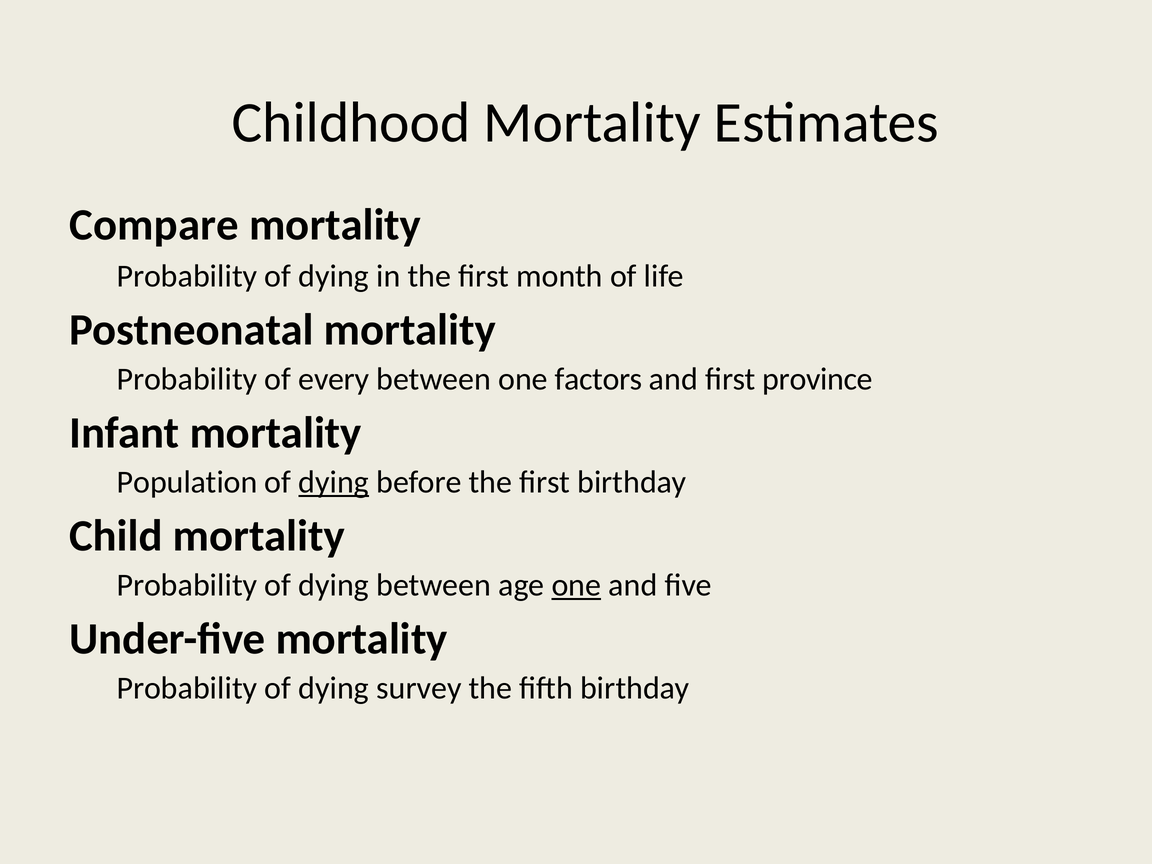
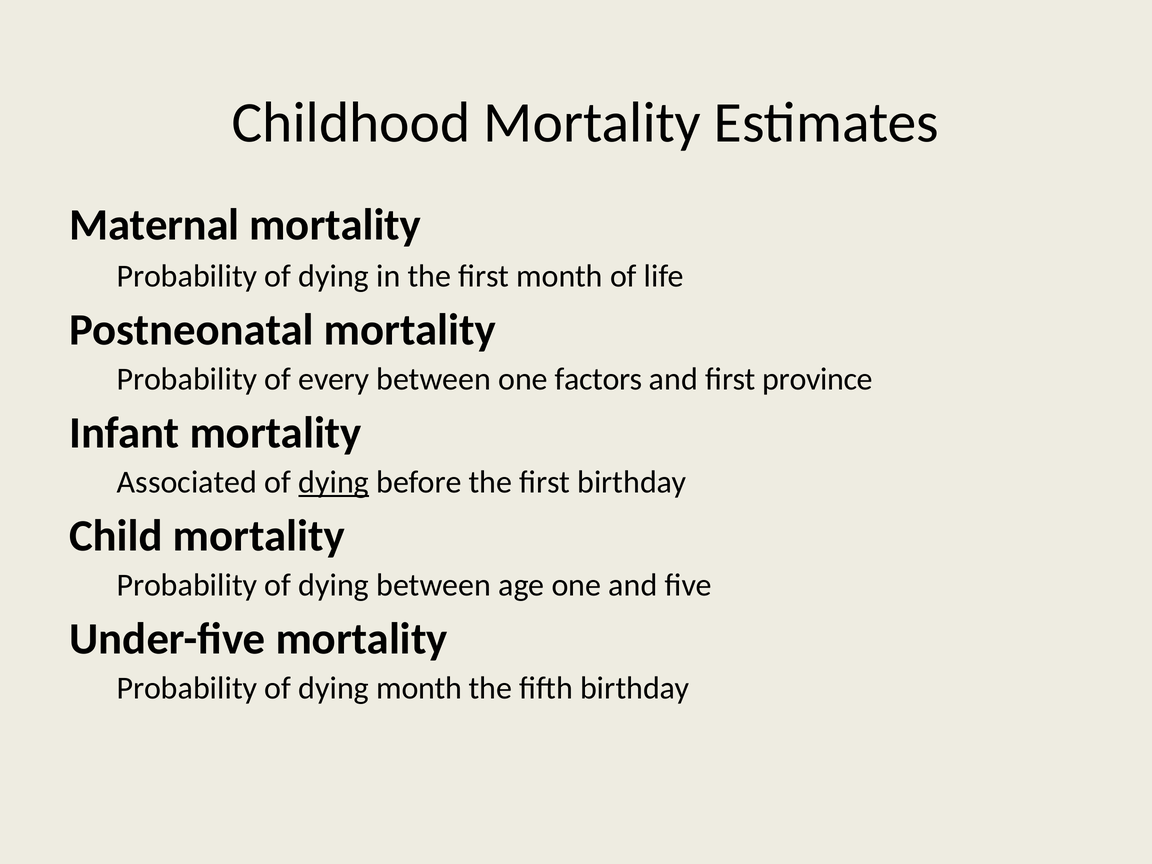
Compare: Compare -> Maternal (154, 225)
Population: Population -> Associated (187, 482)
one underline: present -> none (576, 585)
dying survey: survey -> month (419, 688)
